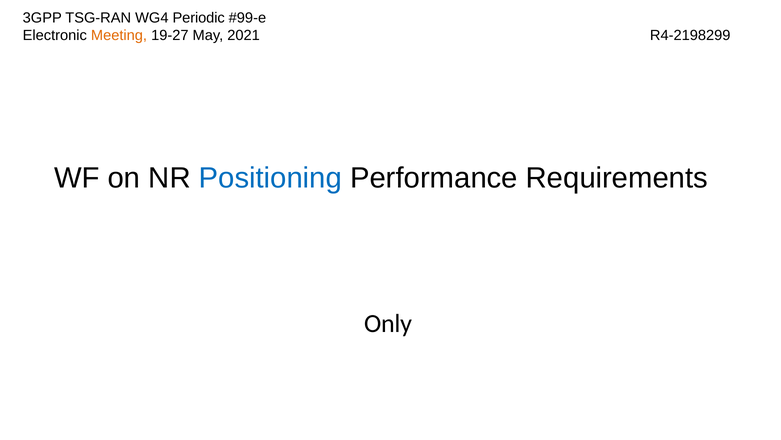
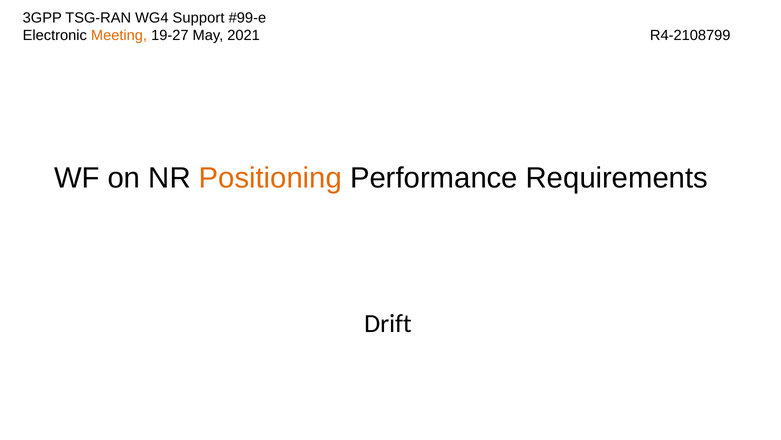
Periodic: Periodic -> Support (199, 18)
R4-2198299: R4-2198299 -> R4-2108799 (690, 35)
Positioning colour: blue -> orange (270, 178)
Only: Only -> Drift (388, 323)
